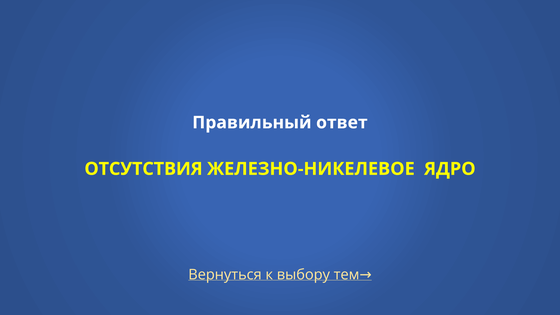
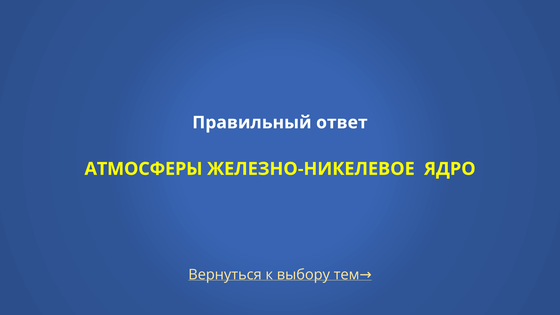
ОТСУТСТВИЯ: ОТСУТСТВИЯ -> АТМОСФЕРЫ (144, 169)
